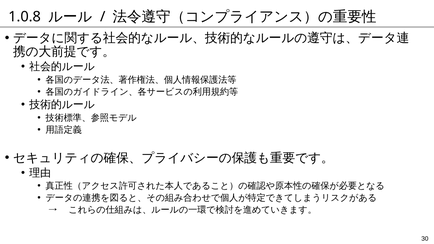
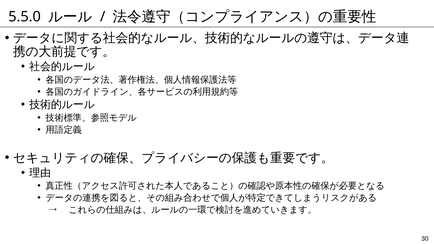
1.0.8: 1.0.8 -> 5.5.0 (25, 17)
